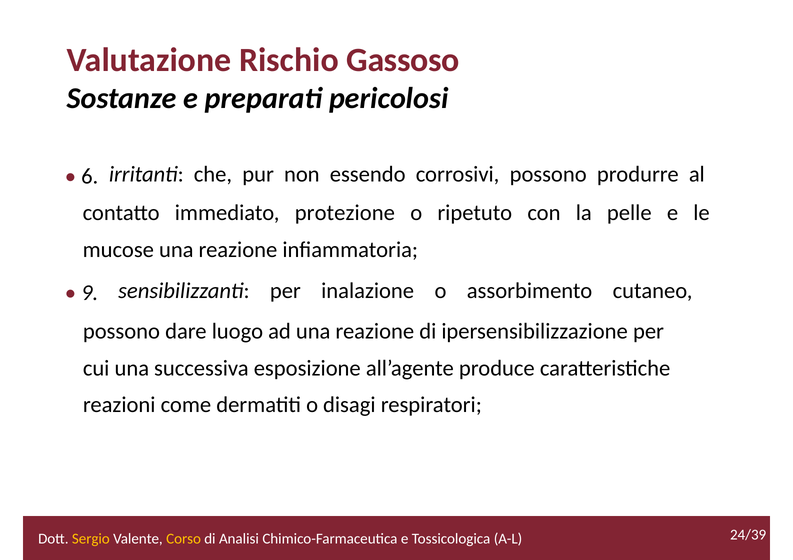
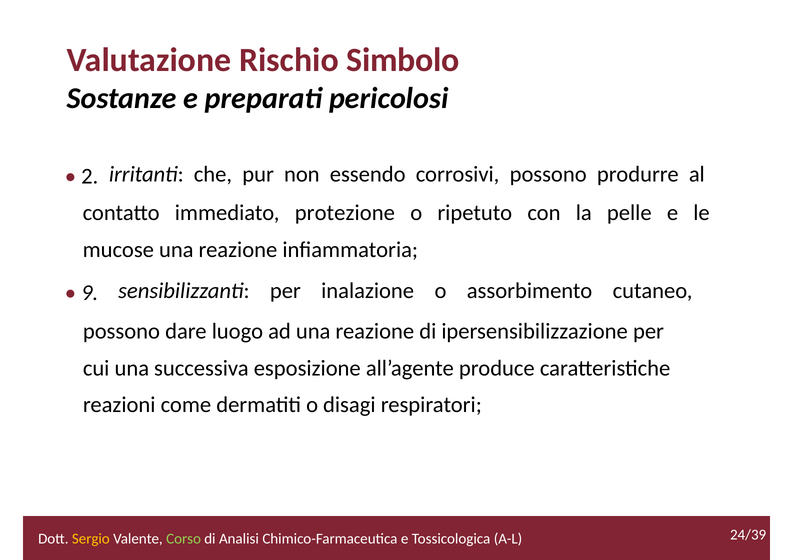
Gassoso: Gassoso -> Simbolo (403, 60)
6: 6 -> 2 (90, 176)
Corso colour: yellow -> light green (184, 539)
